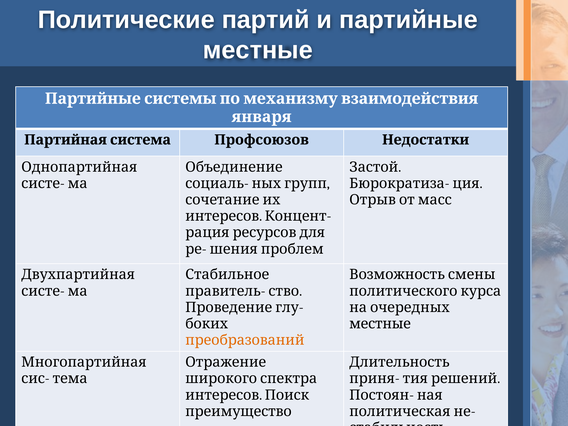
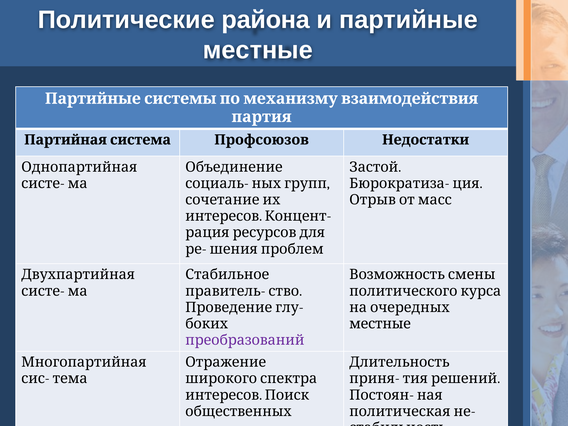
партий: партий -> района (266, 20)
января: января -> партия (262, 117)
преобразований colour: orange -> purple (245, 340)
преимущество: преимущество -> общественных (238, 411)
